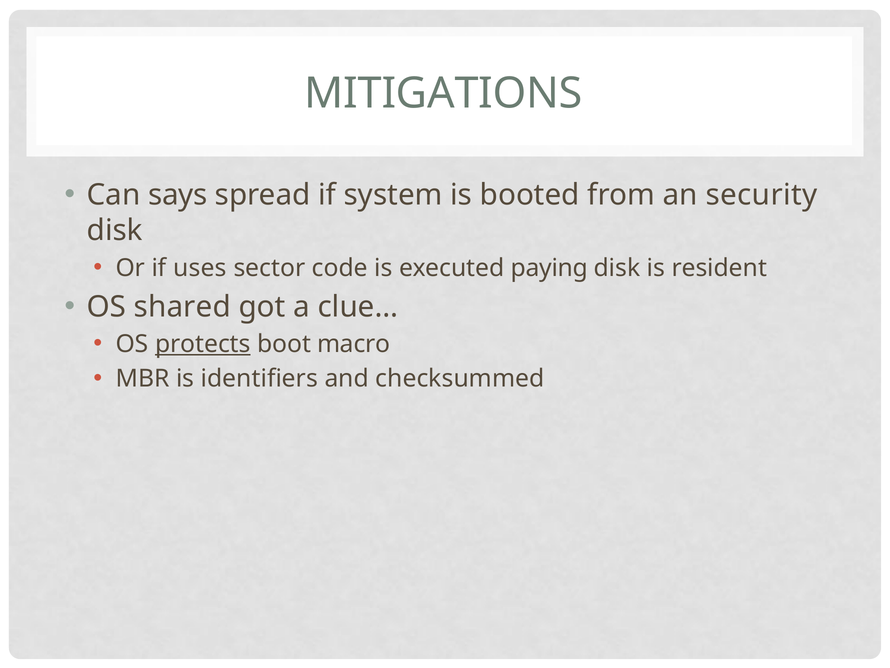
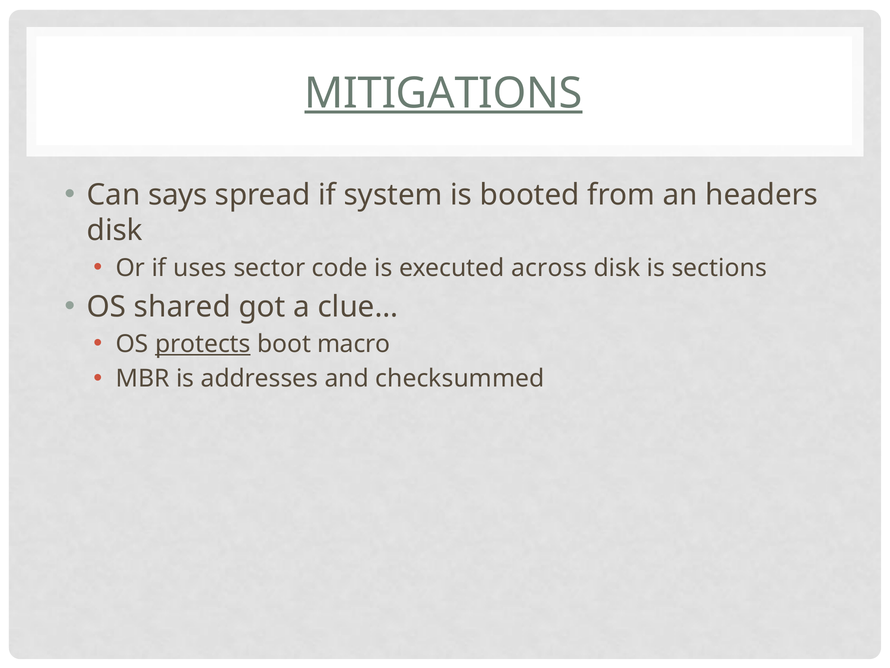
MITIGATIONS underline: none -> present (444, 93)
security: security -> headers (762, 195)
paying: paying -> across (549, 268)
resident: resident -> sections (719, 268)
identifiers: identifiers -> addresses (259, 378)
